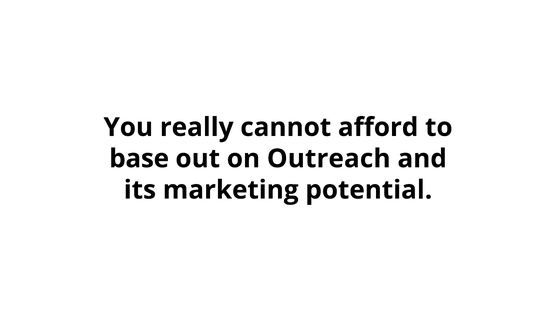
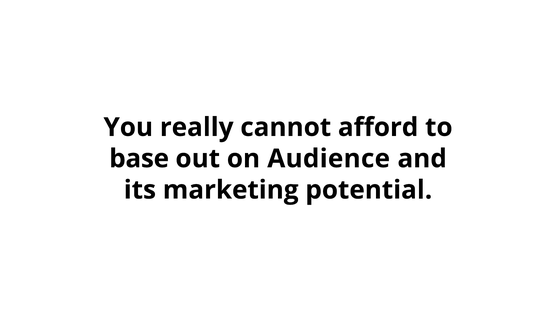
Outreach: Outreach -> Audience (329, 159)
